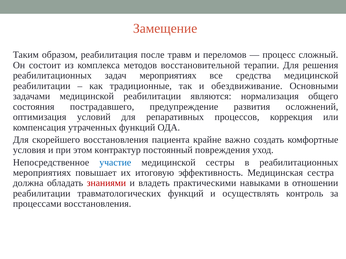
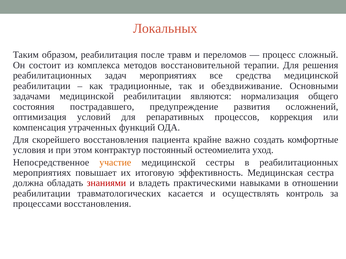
Замещение: Замещение -> Локальных (165, 28)
повреждения: повреждения -> остеомиелита (223, 150)
участие colour: blue -> orange (115, 163)
травматологических функций: функций -> касается (186, 194)
